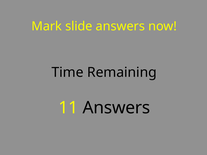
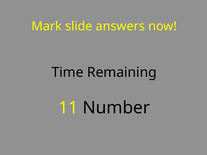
11 Answers: Answers -> Number (116, 108)
